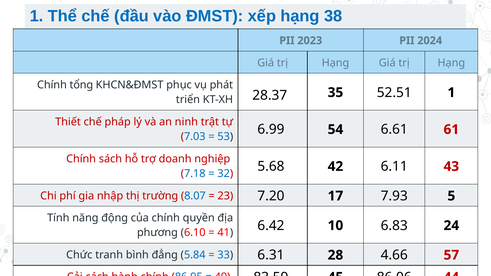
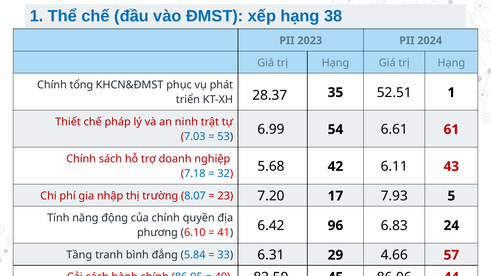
10: 10 -> 96 (335, 226)
Chức: Chức -> Tầng (79, 255)
28: 28 -> 29 (335, 255)
